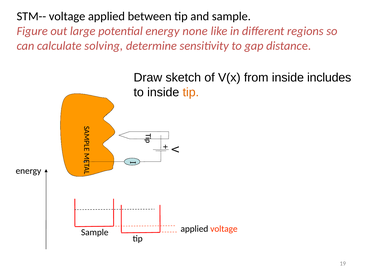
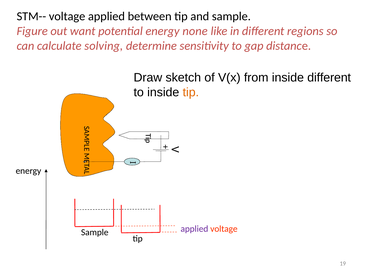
large: large -> want (83, 31)
inside includes: includes -> different (329, 77)
applied colour: black -> purple (194, 229)
